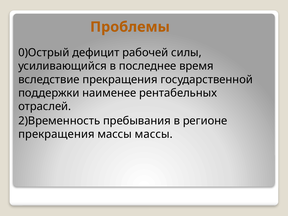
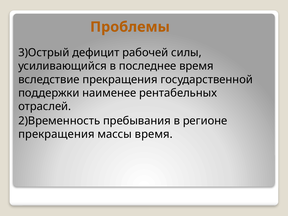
0)Острый: 0)Острый -> 3)Острый (44, 53)
массы массы: массы -> время (154, 134)
